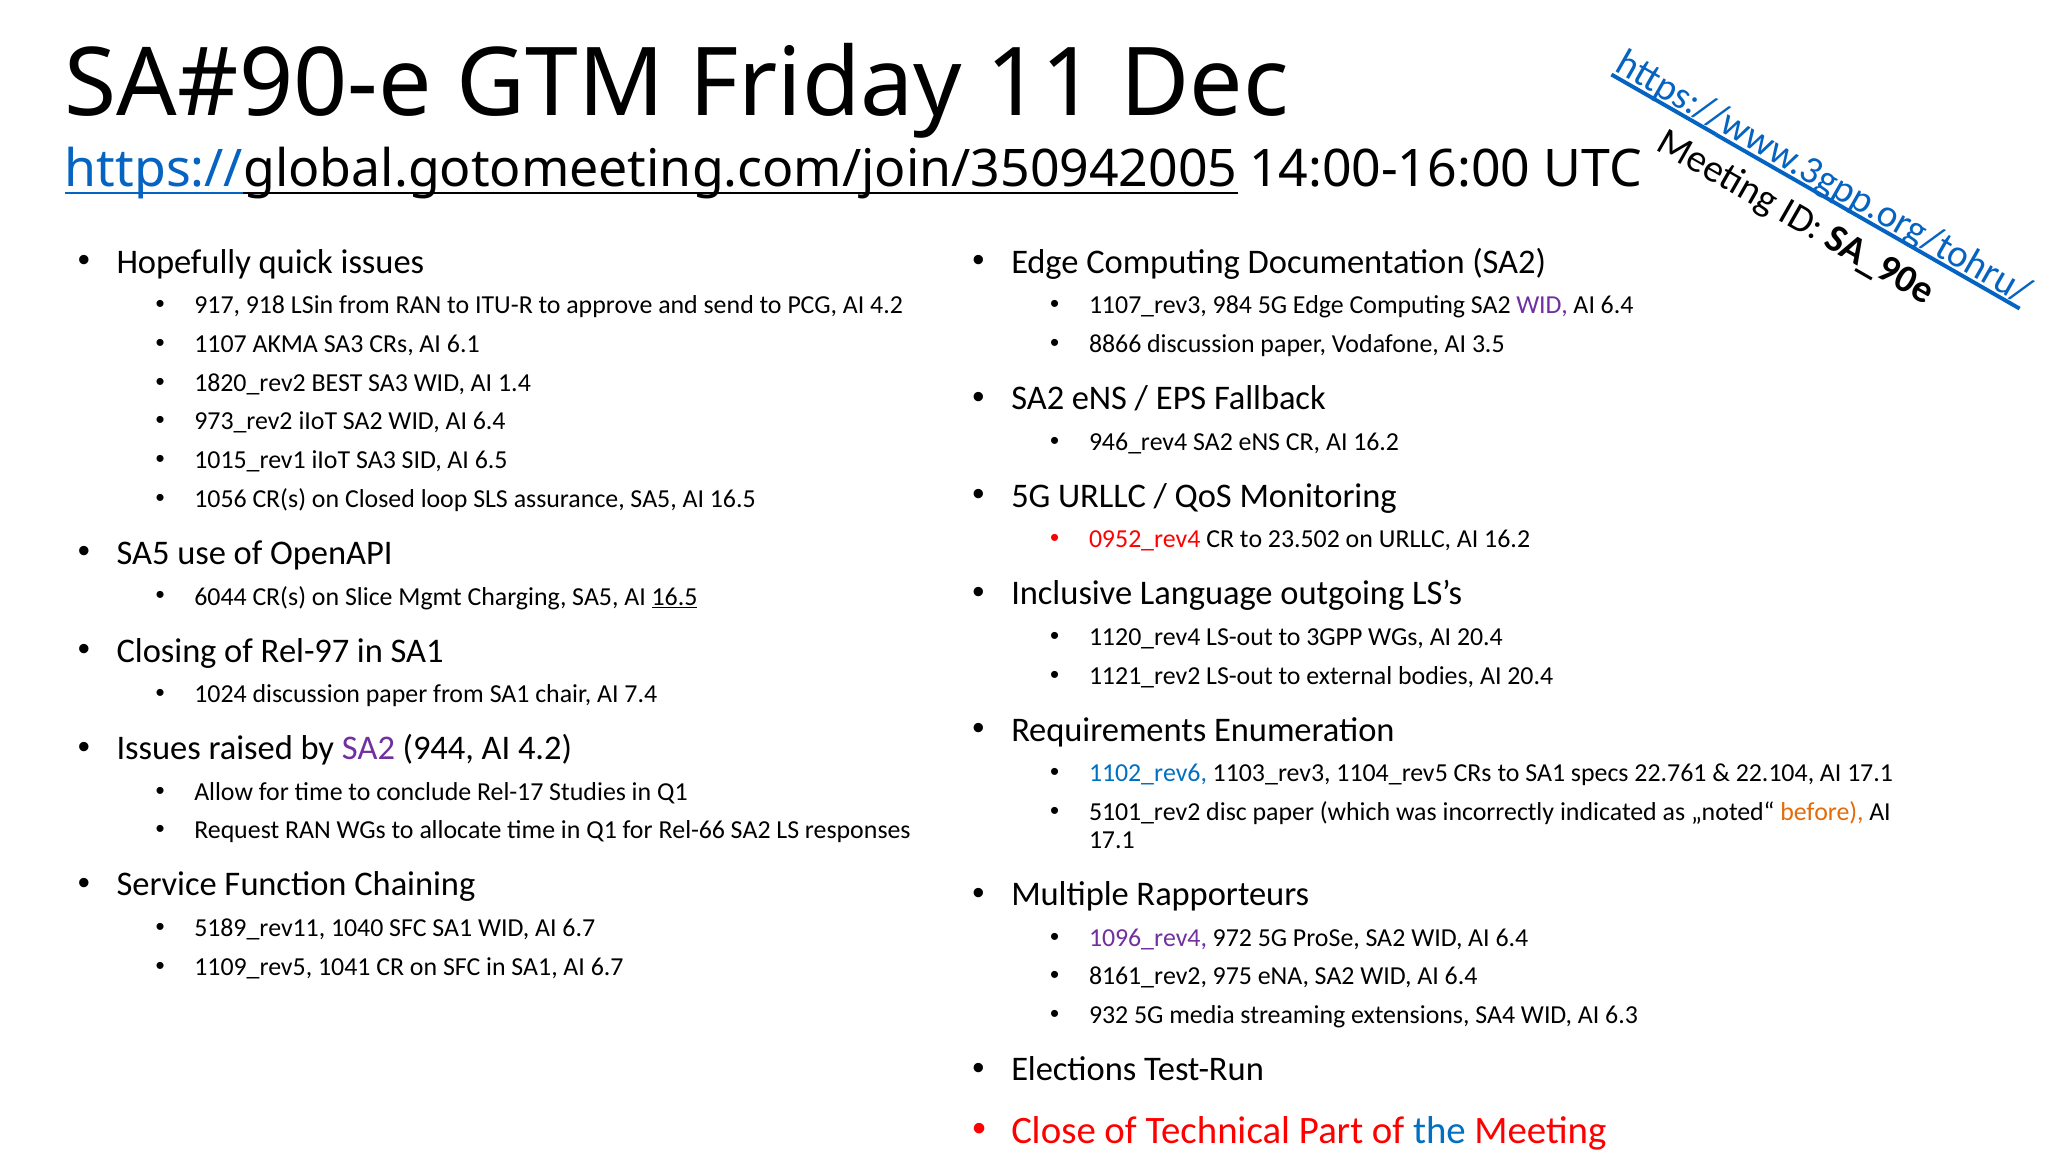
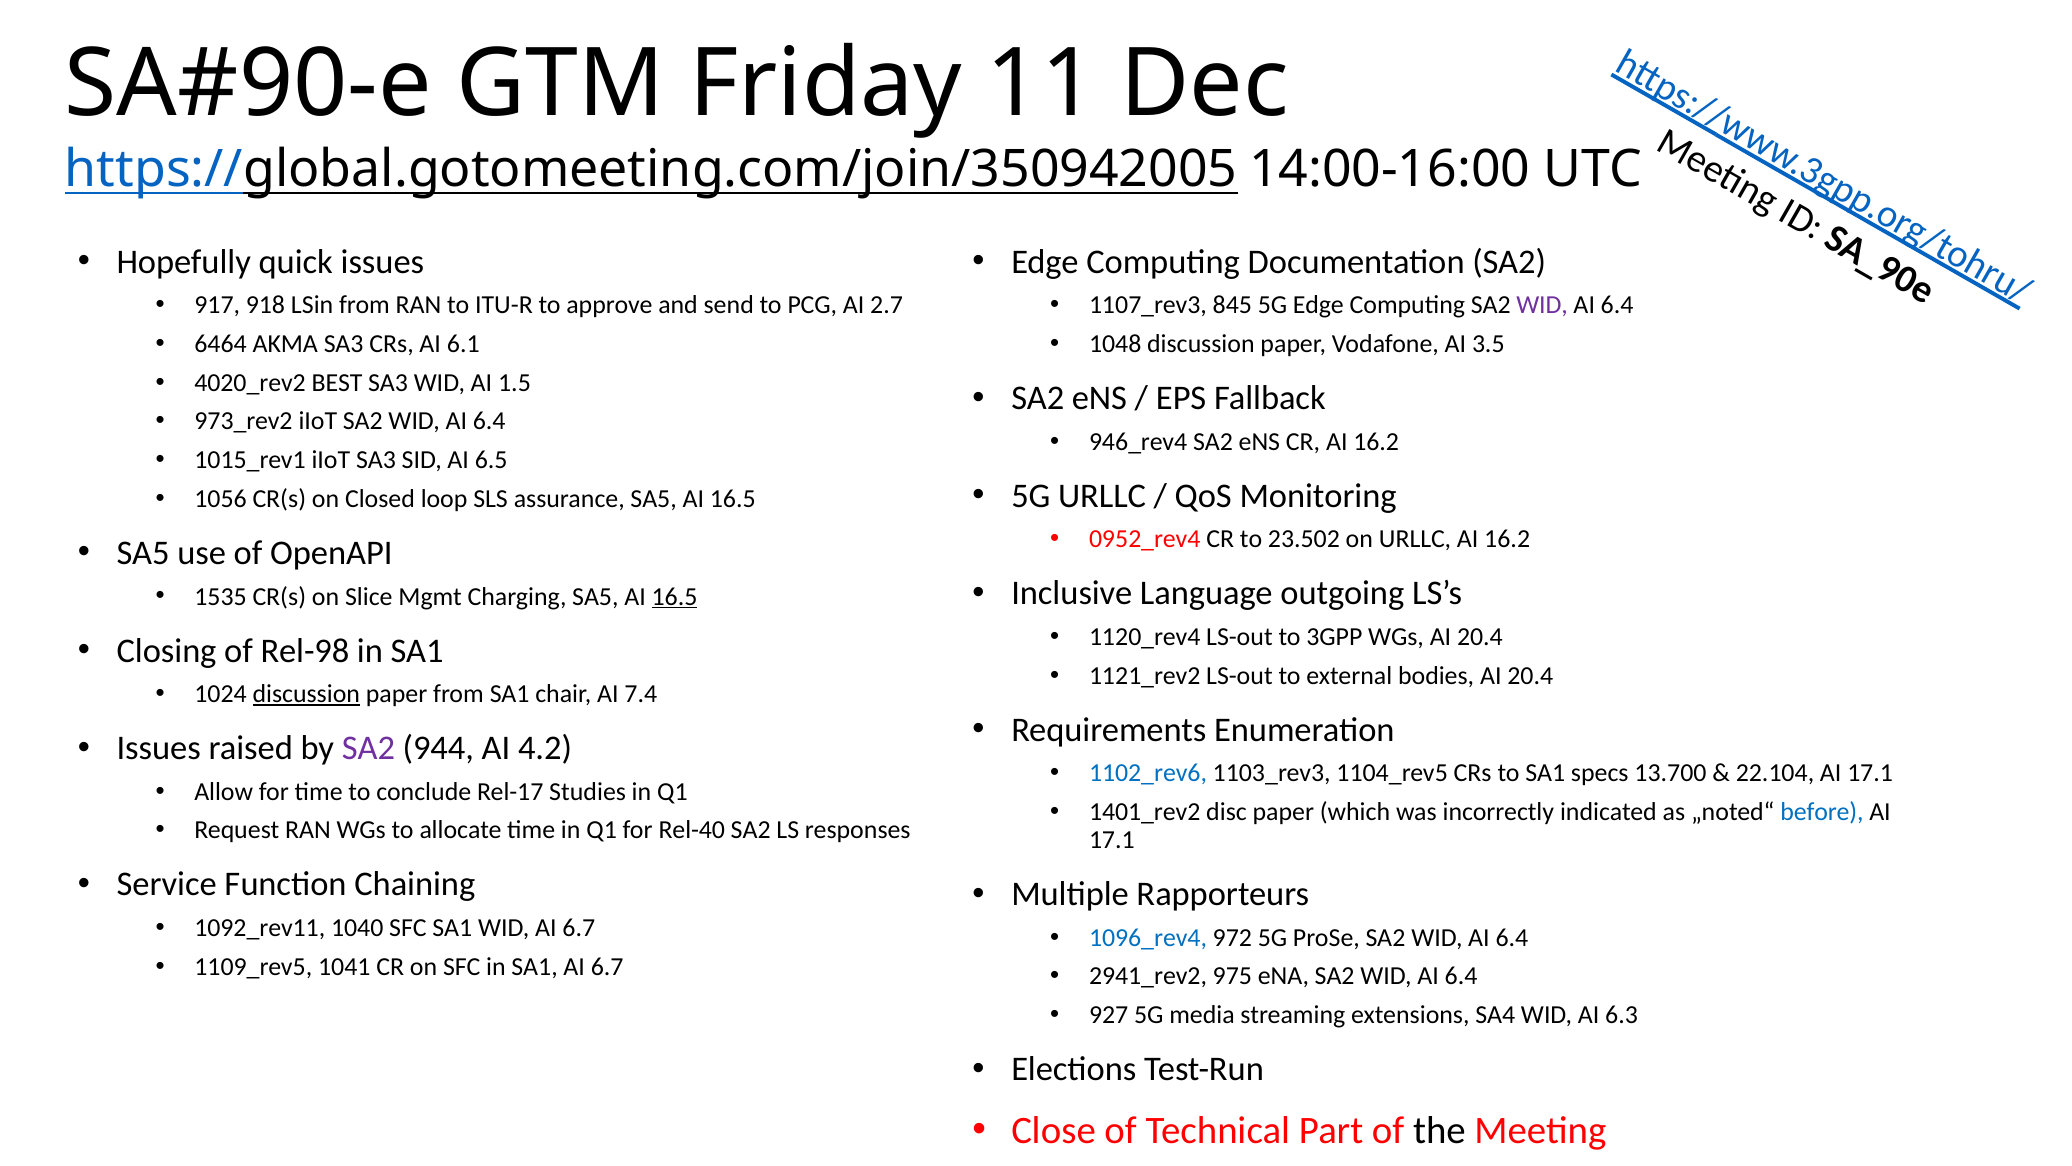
PCG AI 4.2: 4.2 -> 2.7 (887, 305)
984: 984 -> 845 (1232, 305)
1107: 1107 -> 6464 (221, 344)
8866: 8866 -> 1048 (1115, 344)
1820_rev2: 1820_rev2 -> 4020_rev2 (250, 383)
1.4: 1.4 -> 1.5 (514, 383)
6044: 6044 -> 1535 (221, 596)
Rel-97: Rel-97 -> Rel-98 (305, 650)
discussion underline: none -> present (306, 694)
22.761: 22.761 -> 13.700 (1670, 773)
5101_rev2: 5101_rev2 -> 1401_rev2 (1145, 812)
before colour: orange -> blue (1822, 812)
Rel-66: Rel-66 -> Rel-40 (692, 830)
5189_rev11: 5189_rev11 -> 1092_rev11 (260, 928)
1096_rev4 colour: purple -> blue (1148, 937)
8161_rev2: 8161_rev2 -> 2941_rev2 (1148, 976)
932: 932 -> 927 (1109, 1015)
the colour: blue -> black (1439, 1130)
